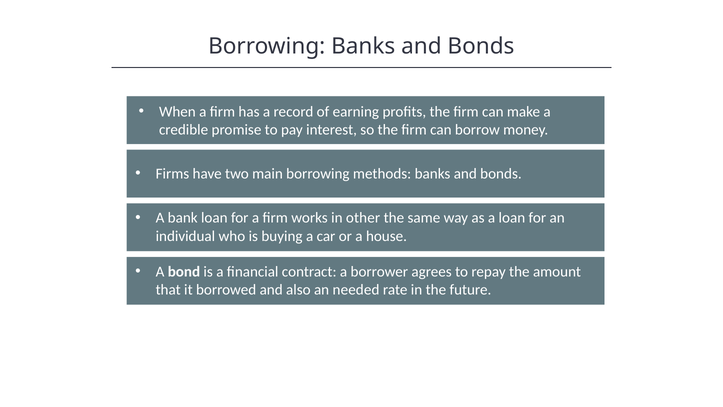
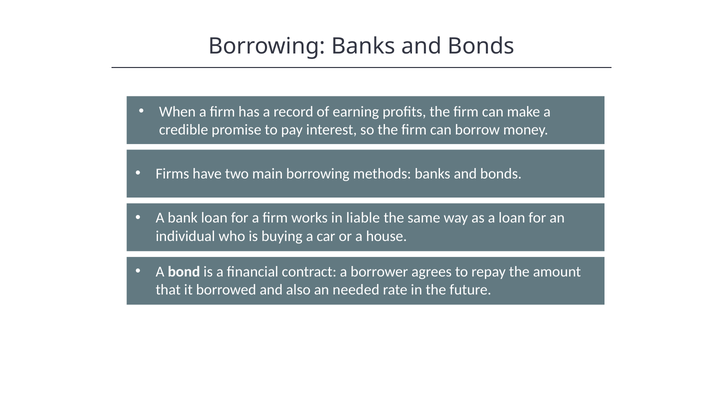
other: other -> liable (363, 218)
